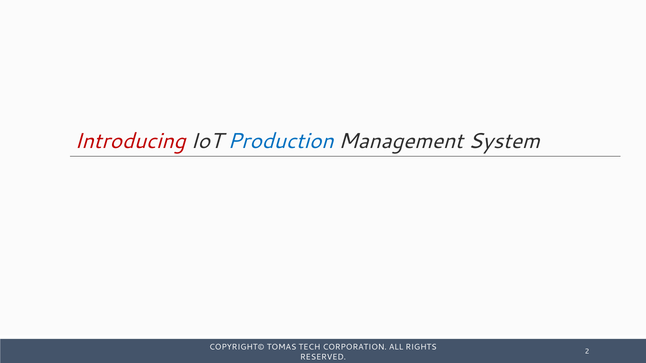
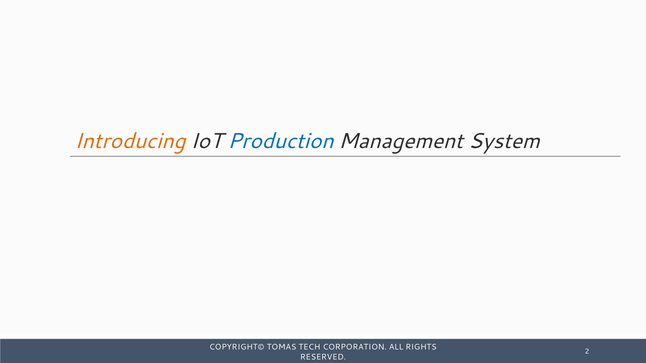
Introducing colour: red -> orange (130, 141)
